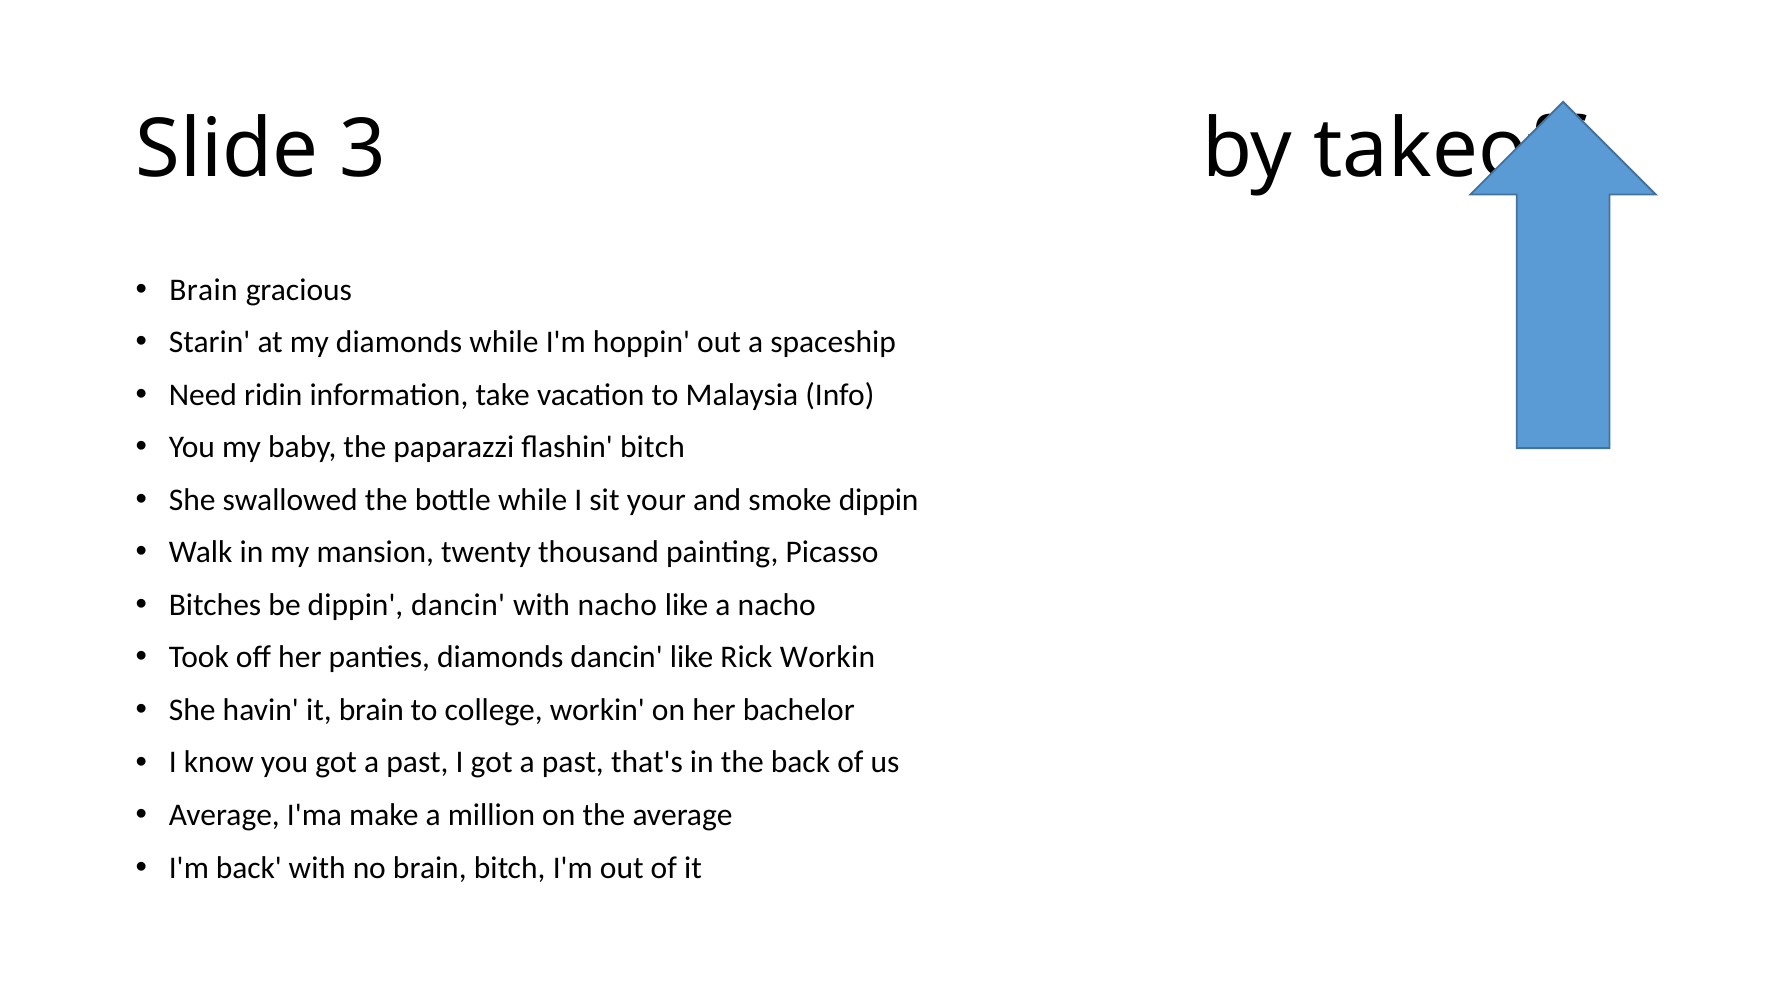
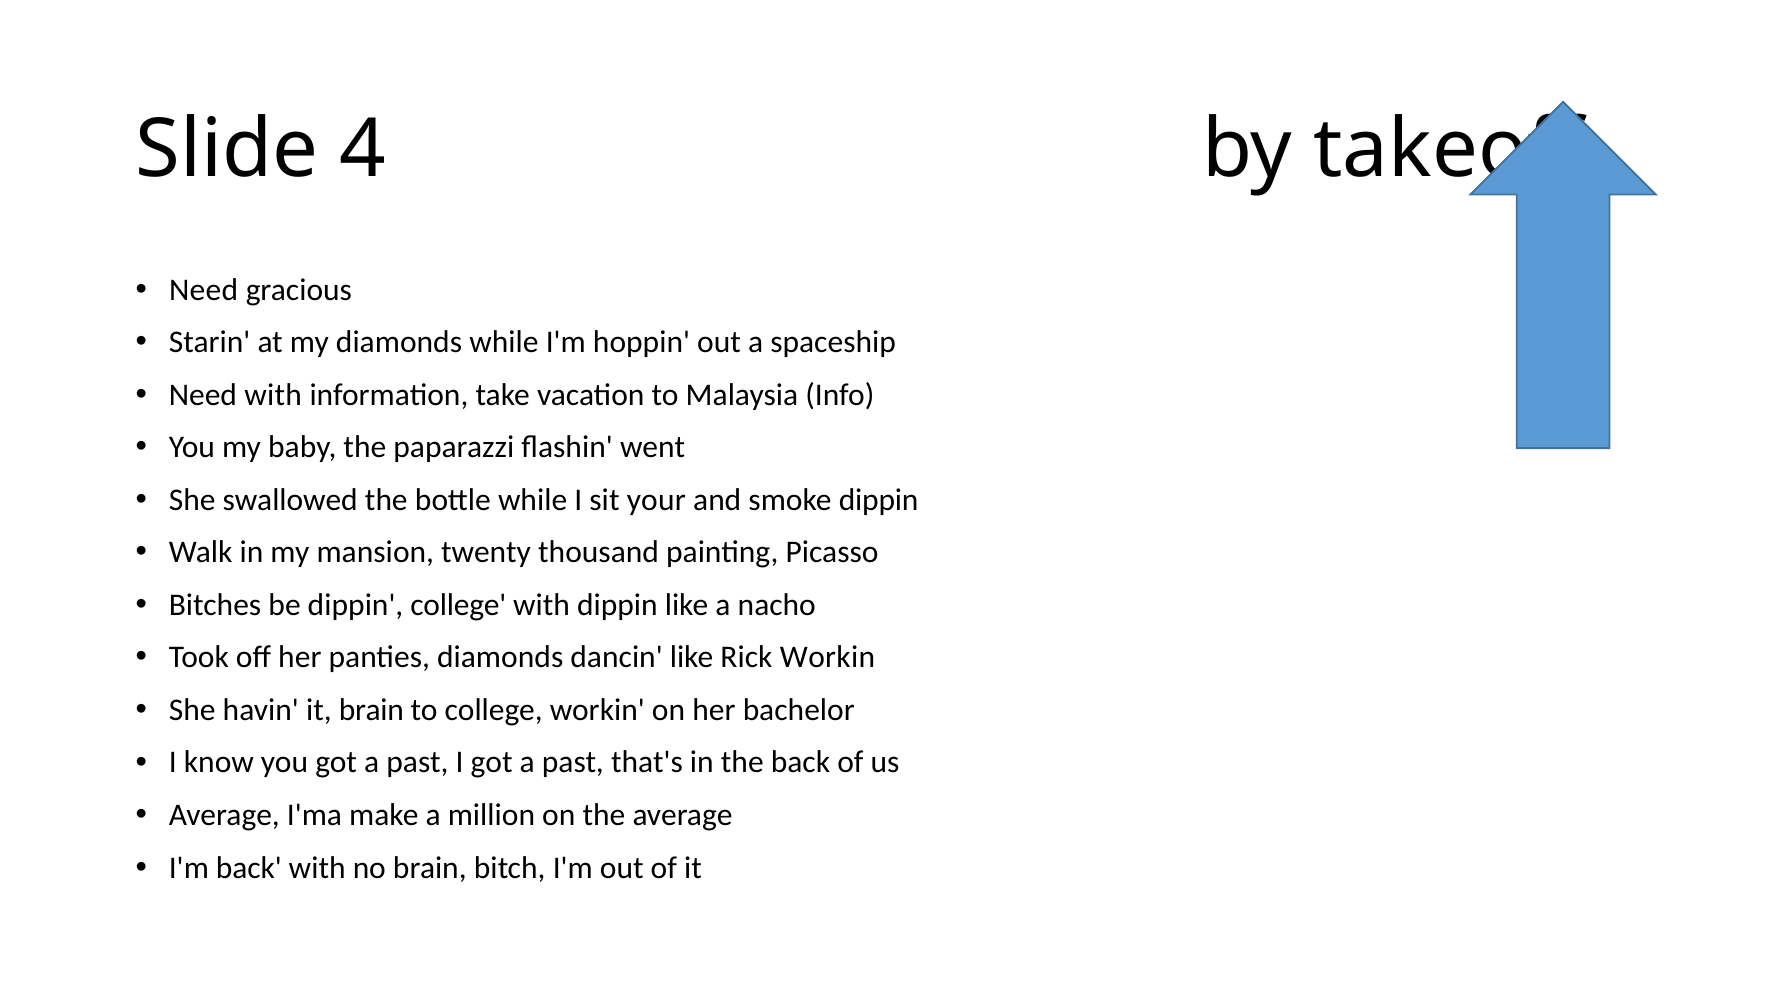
3: 3 -> 4 (363, 149)
Brain: Brain -> Need (204, 290)
Need ridin: ridin -> with (273, 395)
flashin bitch: bitch -> went (653, 447)
dippin dancin: dancin -> college (458, 605)
with nacho: nacho -> dippin (617, 605)
